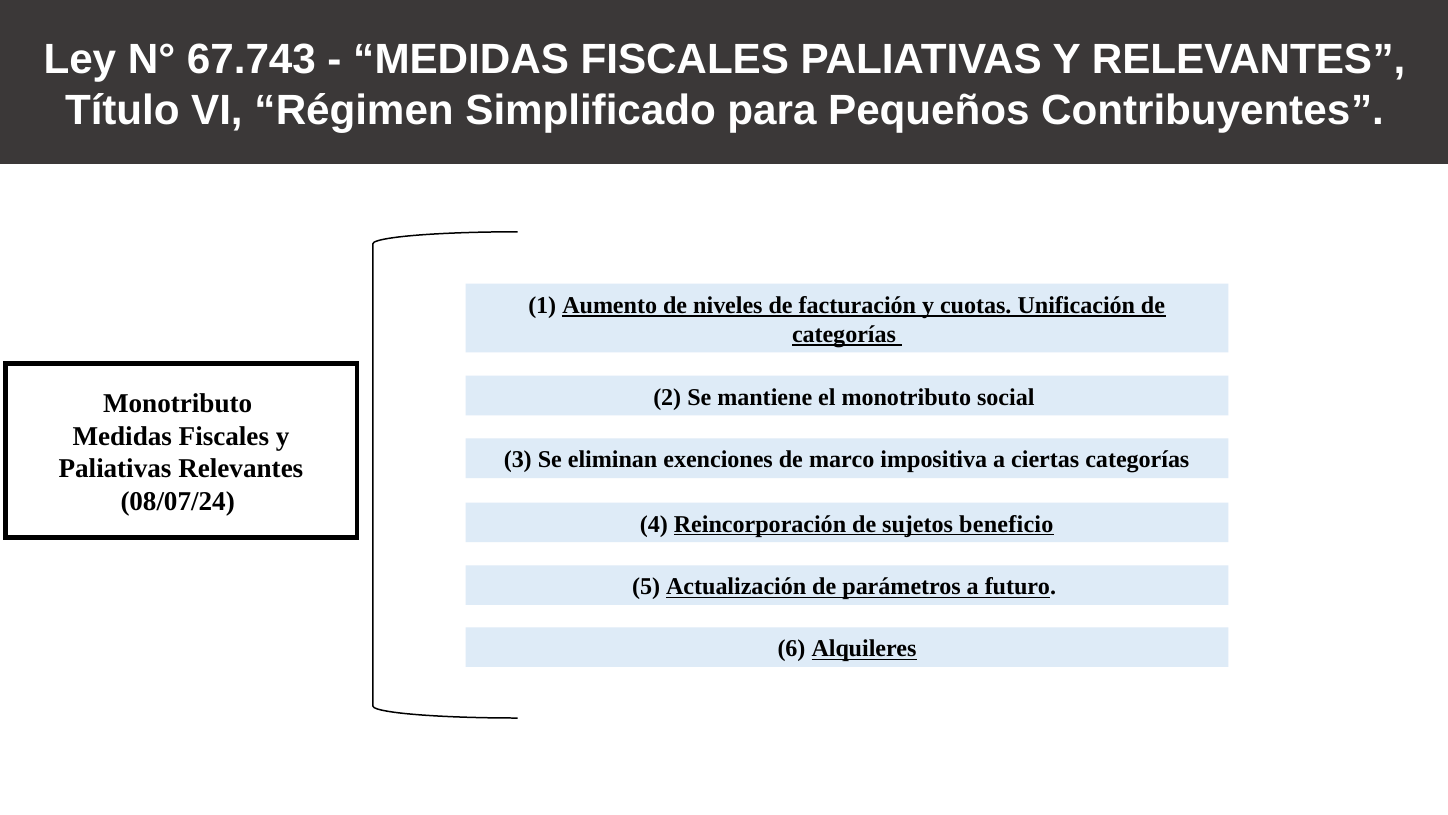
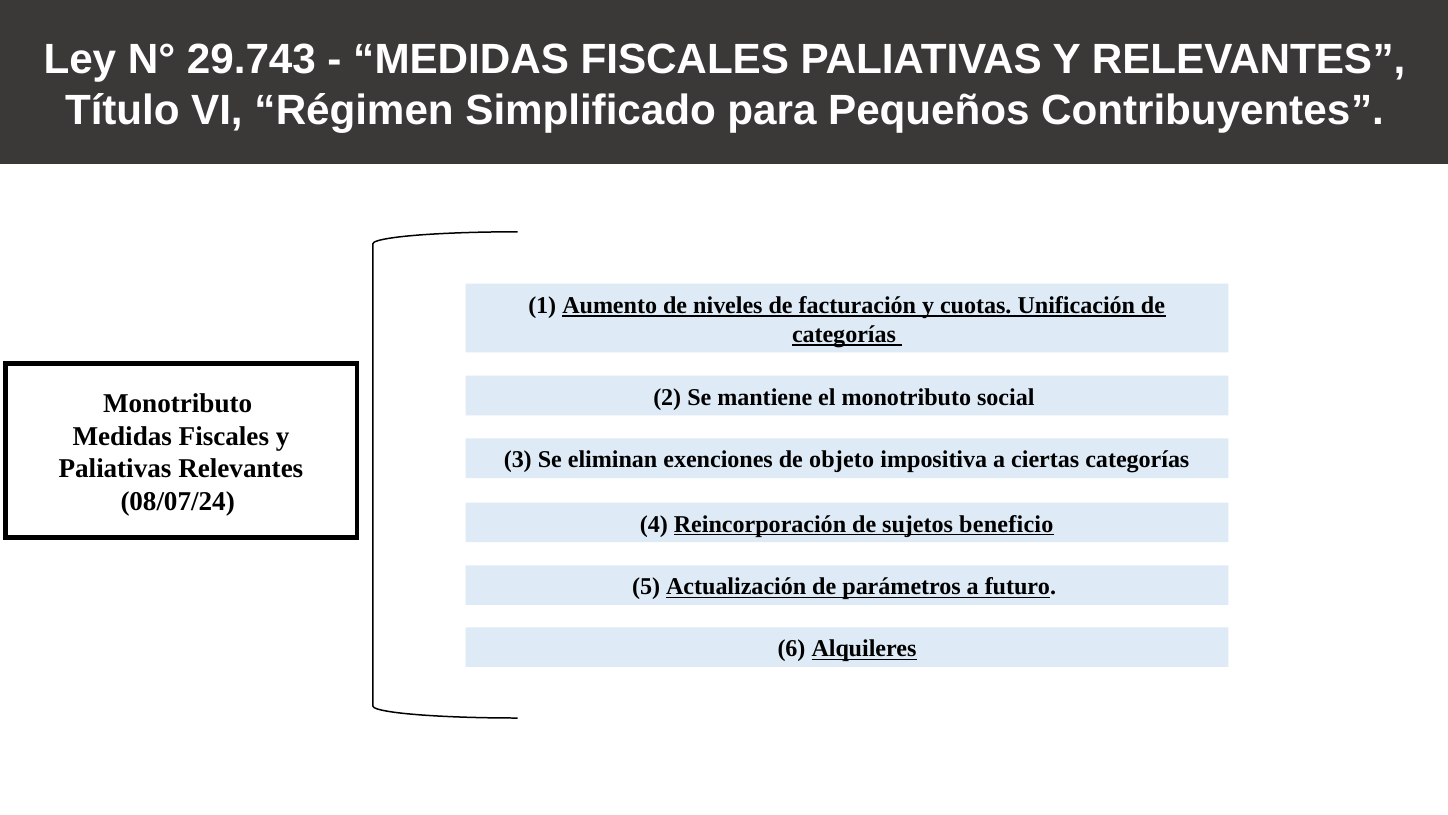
67.743: 67.743 -> 29.743 (251, 59)
marco: marco -> objeto (842, 460)
